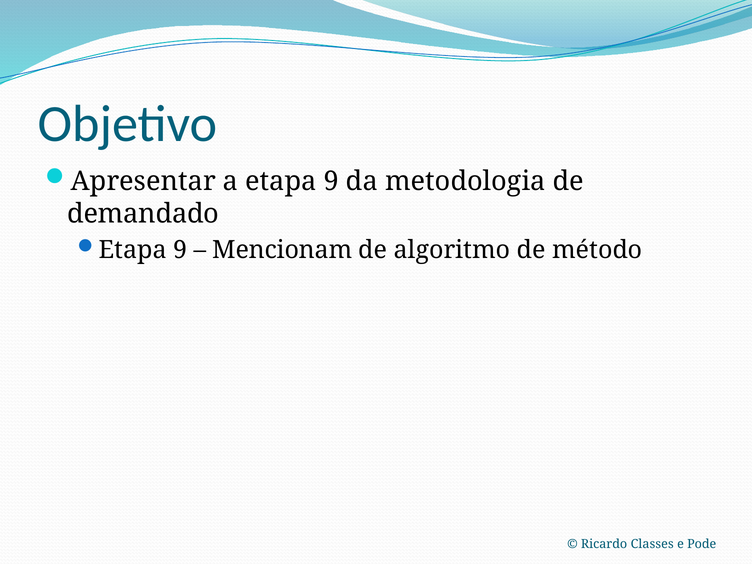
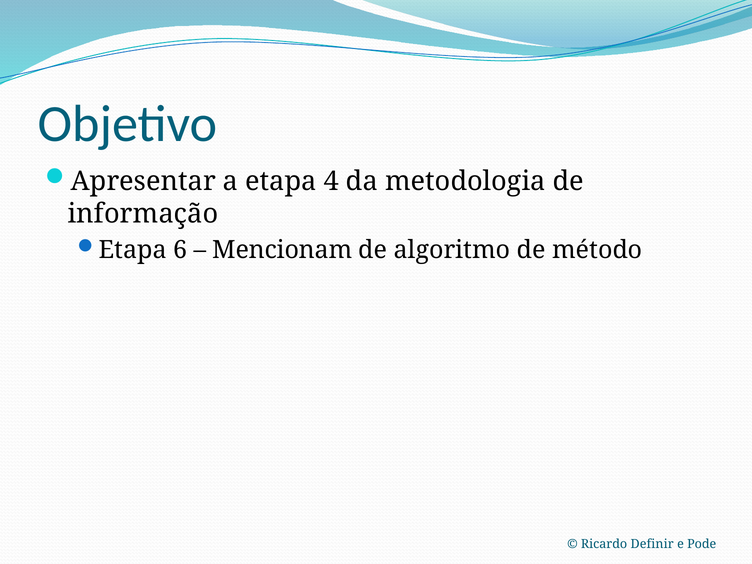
a etapa 9: 9 -> 4 (331, 181)
demandado: demandado -> informação (143, 214)
9: 9 -> 6 (180, 250)
Classes: Classes -> Definir (652, 544)
